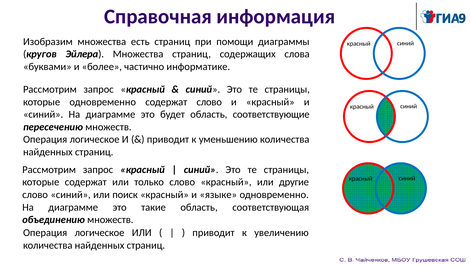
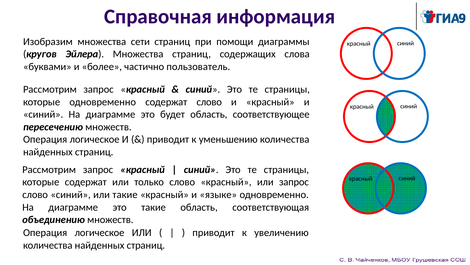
есть: есть -> сети (140, 42)
информатике: информатике -> пользователь (198, 67)
соответствующие: соответствующие -> соответствующее (271, 114)
или другие: другие -> запрос (294, 182)
или поиск: поиск -> такие (125, 194)
